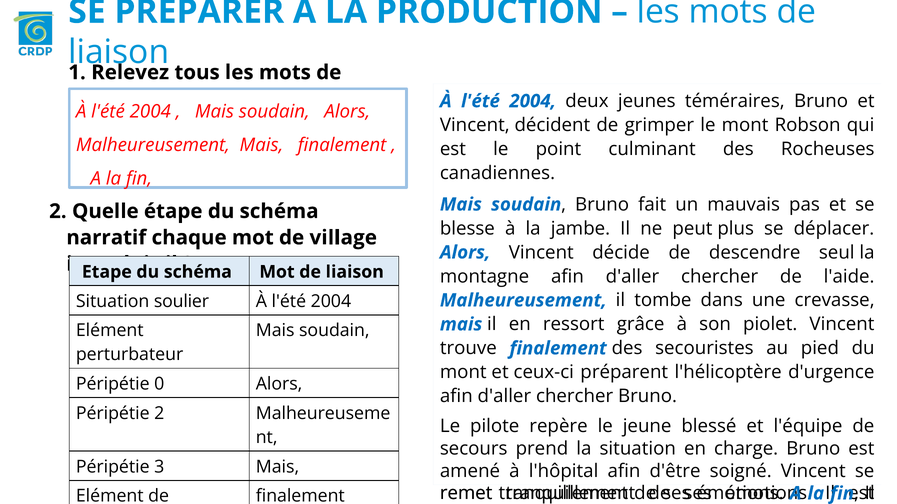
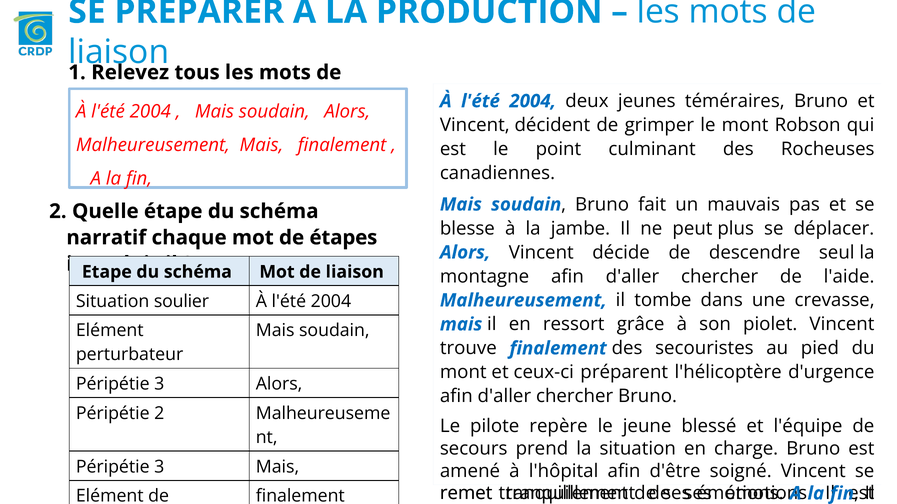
village: village -> étapes (343, 238)
0: 0 -> 3 (159, 384)
